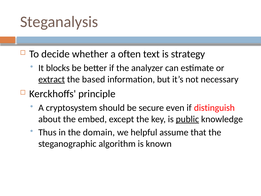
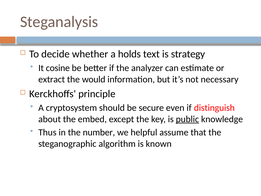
often: often -> holds (129, 54)
blocks: blocks -> cosine (58, 68)
extract underline: present -> none (52, 79)
based: based -> would (94, 79)
domain: domain -> number (99, 132)
